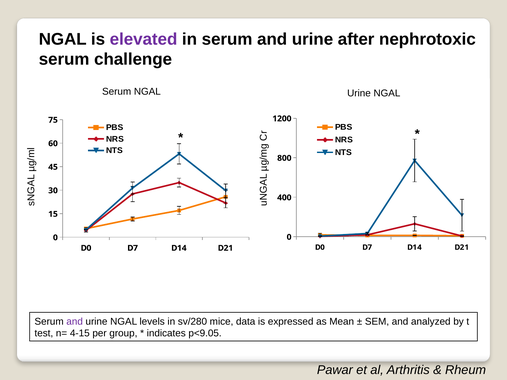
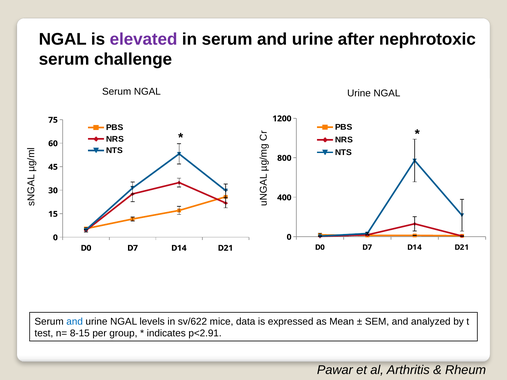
and colour: purple -> blue (75, 322)
sv/280: sv/280 -> sv/622 (192, 322)
4-15: 4-15 -> 8-15 (80, 334)
p<9.05: p<9.05 -> p<2.91 (205, 334)
